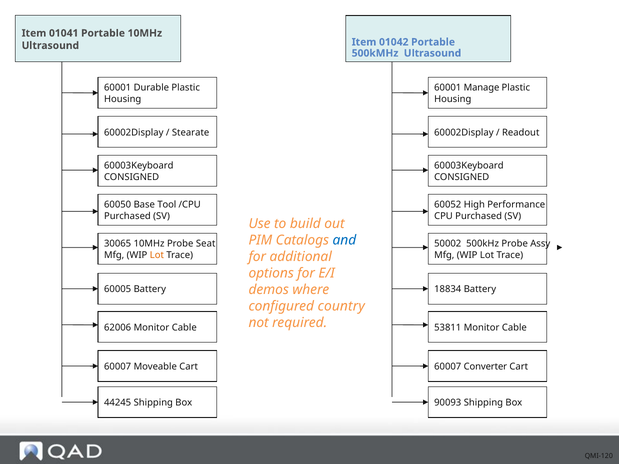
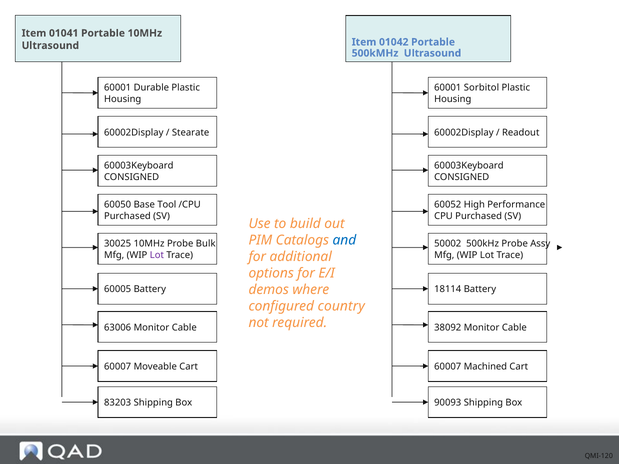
Manage: Manage -> Sorbitol (481, 88)
30065: 30065 -> 30025 (118, 244)
Seat: Seat -> Bulk (206, 244)
Lot colour: orange -> purple (157, 255)
18834: 18834 -> 18114 (448, 289)
62006: 62006 -> 63006 (118, 328)
53811: 53811 -> 38092 (448, 328)
Converter: Converter -> Machined (485, 367)
44245: 44245 -> 83203 (118, 403)
